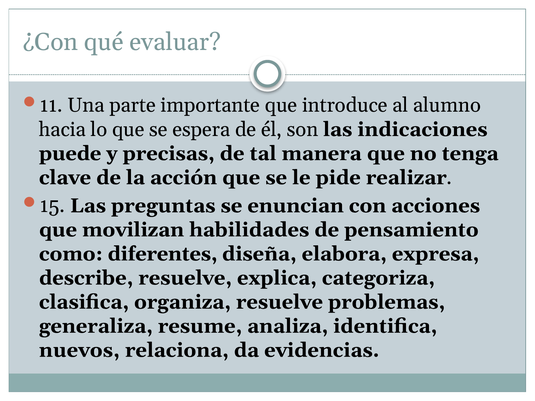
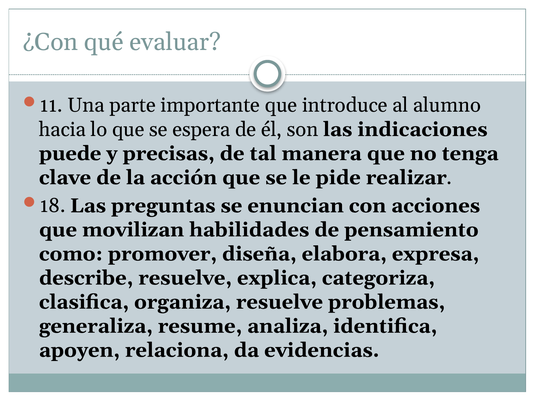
15: 15 -> 18 (53, 206)
diferentes: diferentes -> promover (162, 254)
nuevos: nuevos -> apoyen (79, 350)
